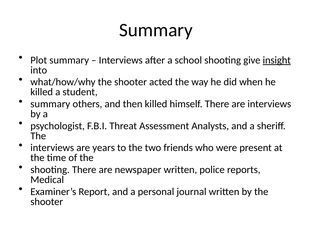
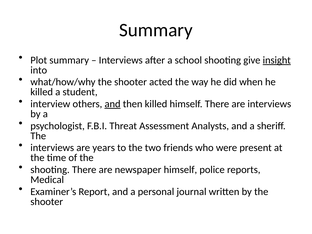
summary: summary -> interview (50, 104)
and underline: none -> present (113, 104)
newspaper written: written -> himself (180, 170)
